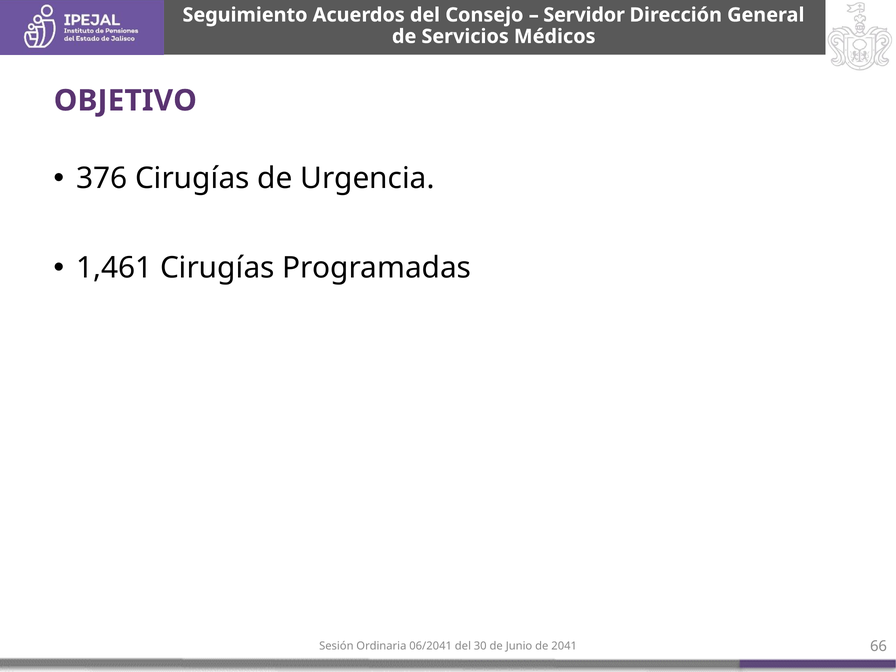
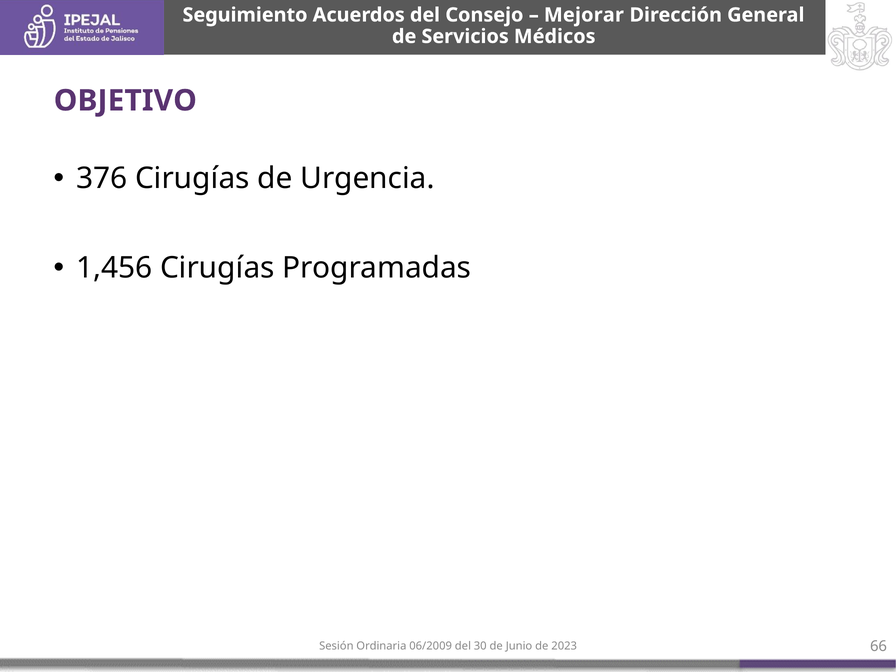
Servidor: Servidor -> Mejorar (584, 15)
1,461: 1,461 -> 1,456 (114, 268)
06/2041: 06/2041 -> 06/2009 (431, 646)
2041: 2041 -> 2023 (564, 646)
